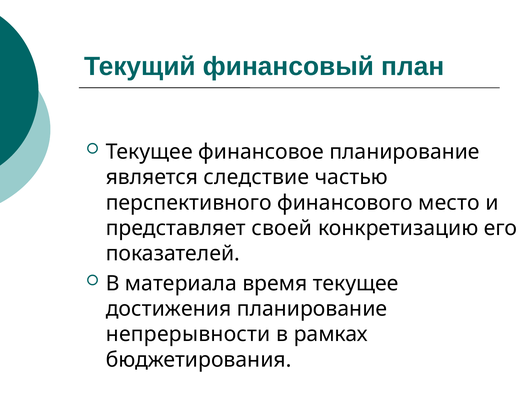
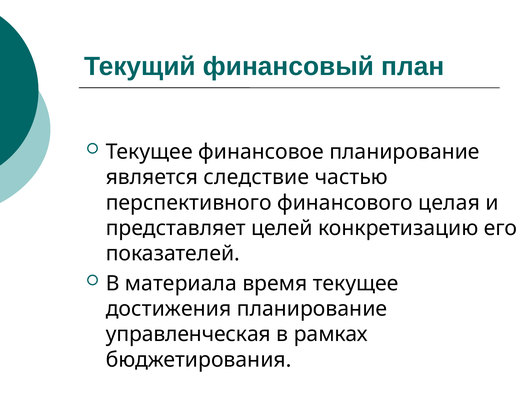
место: место -> целая (449, 202)
своей: своей -> целей (282, 228)
непрерывности: непрерывности -> управленческая (188, 334)
